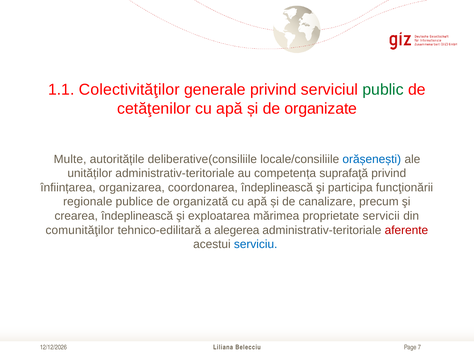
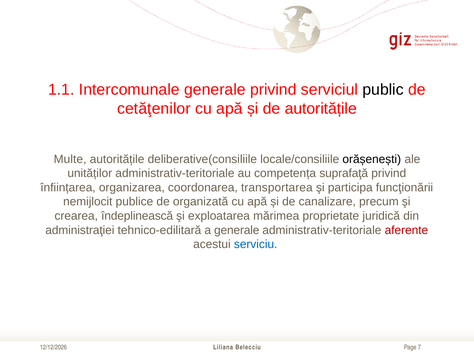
Colectivităţilor: Colectivităţilor -> Intercomunale (129, 90)
public colour: green -> black (383, 90)
de organizate: organizate -> autoritățile (321, 109)
orășenești colour: blue -> black (372, 159)
coordonarea îndeplinească: îndeplinească -> transportarea (277, 188)
regionale: regionale -> nemijlocit (88, 202)
servicii: servicii -> juridică (381, 216)
comunităţilor: comunităţilor -> administraţiei (80, 230)
a alegerea: alegerea -> generale (237, 230)
